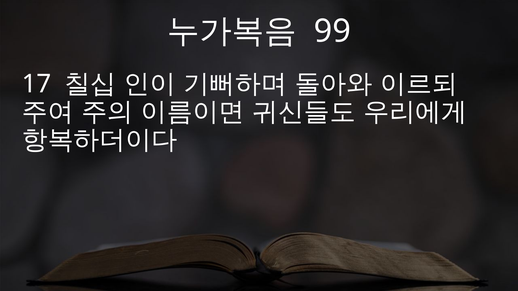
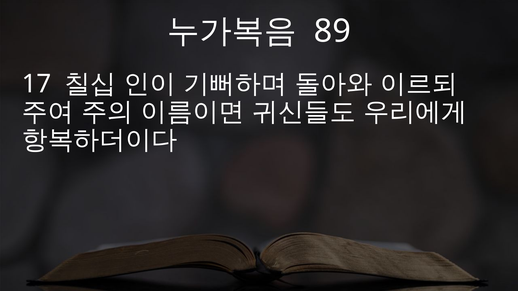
99: 99 -> 89 (332, 31)
